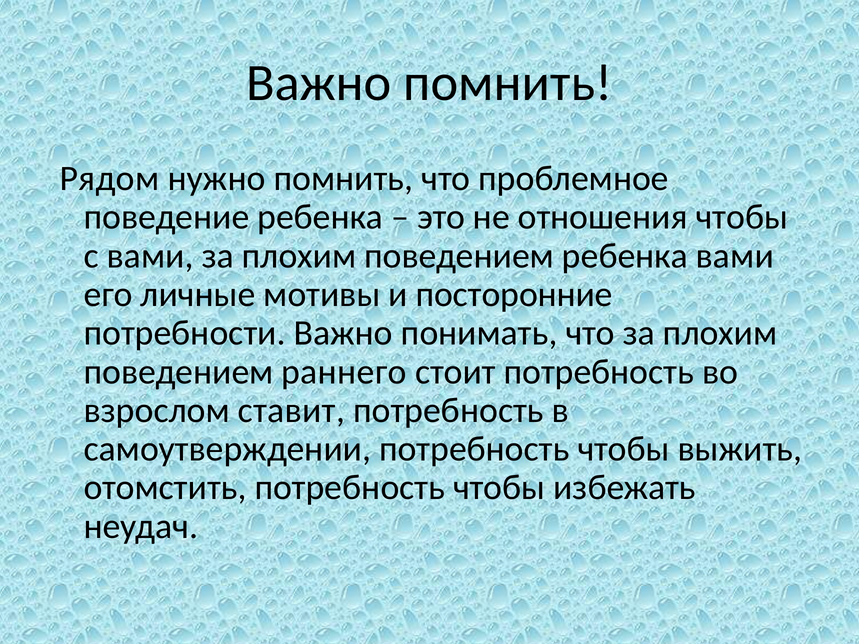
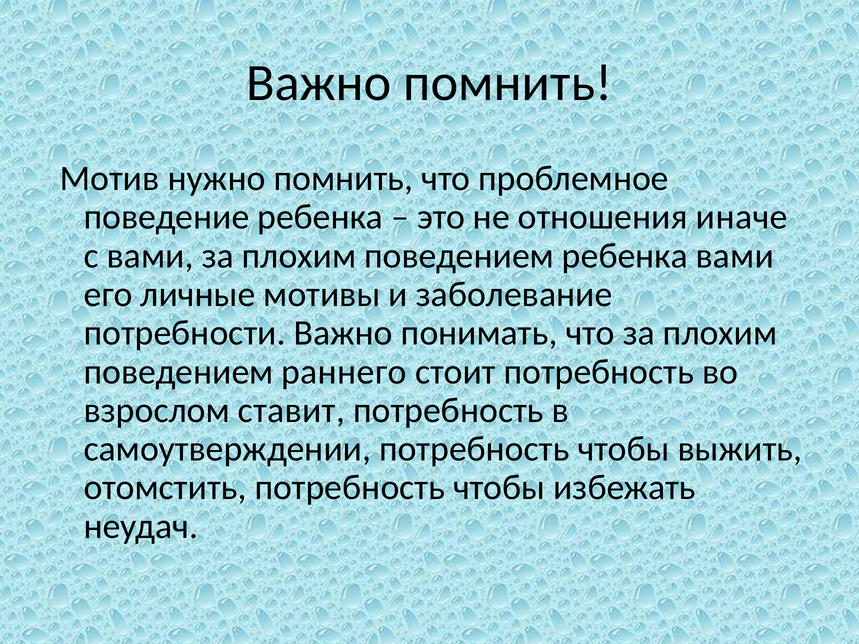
Рядом: Рядом -> Мотив (110, 179)
отношения чтобы: чтобы -> иначе (742, 217)
посторонние: посторонние -> заболевание (514, 295)
